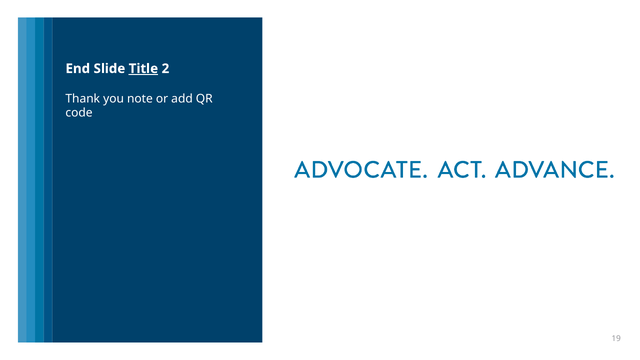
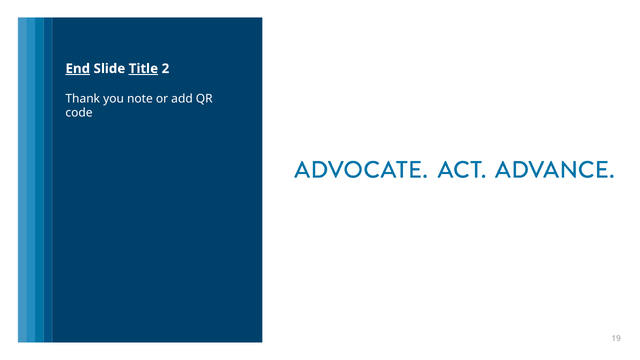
End underline: none -> present (78, 69)
